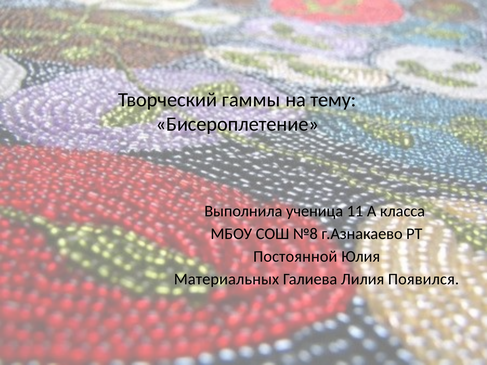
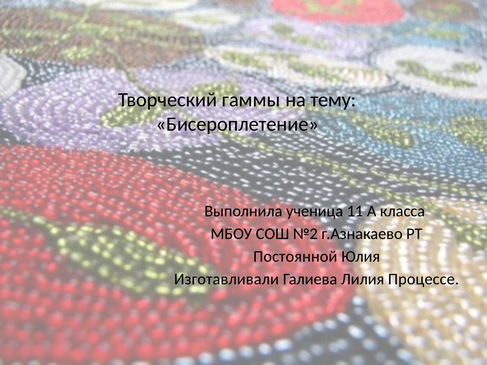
№8: №8 -> №2 (305, 234)
Материальных: Материальных -> Изготавливали (226, 279)
Появился: Появился -> Процессе (424, 279)
